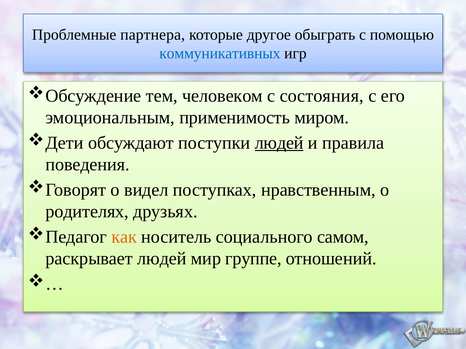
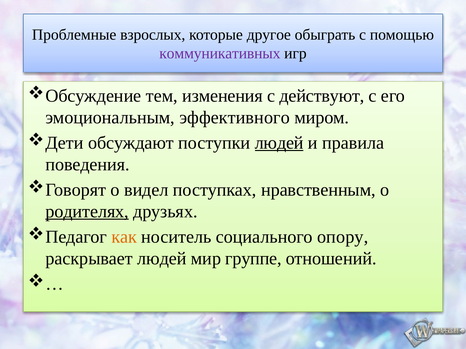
партнера: партнера -> взрослых (153, 35)
коммуникативных colour: blue -> purple (220, 54)
человеком: человеком -> изменения (223, 96)
состояния: состояния -> действуют (322, 96)
применимость: применимость -> эффективного (235, 118)
родителях underline: none -> present (87, 212)
самом: самом -> опору (343, 237)
